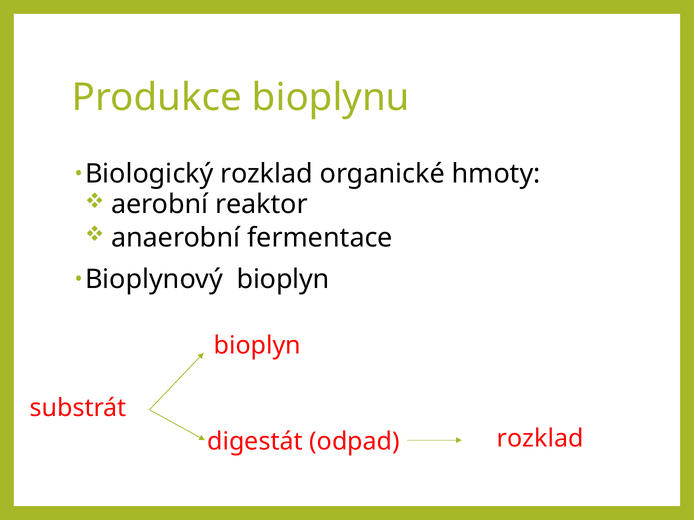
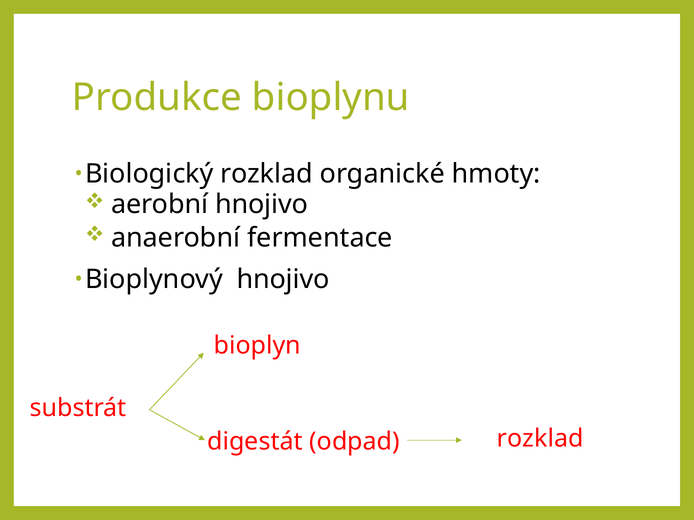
aerobní reaktor: reaktor -> hnojivo (262, 205)
Bioplynový bioplyn: bioplyn -> hnojivo (283, 280)
